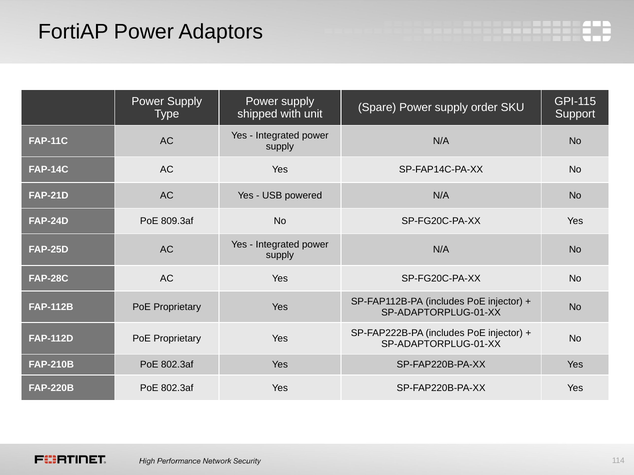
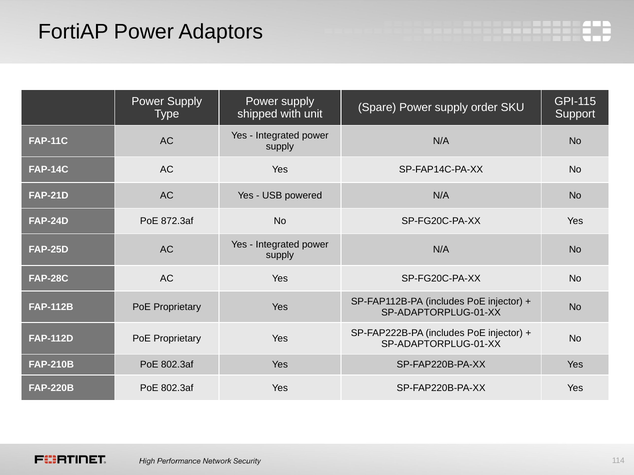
809.3af: 809.3af -> 872.3af (177, 221)
